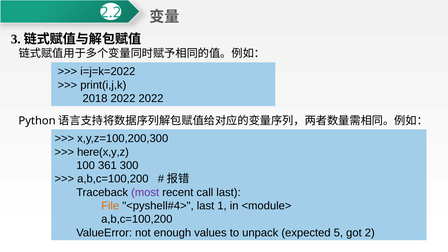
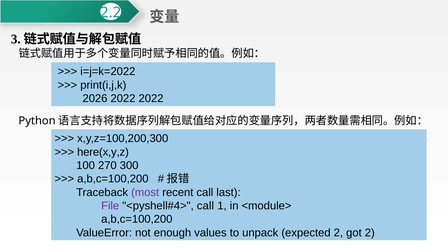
2018: 2018 -> 2026 (95, 98)
361: 361 -> 270 (107, 165)
File colour: orange -> purple (110, 206)
last: last -> call (205, 206)
expected 5: 5 -> 2 (338, 233)
